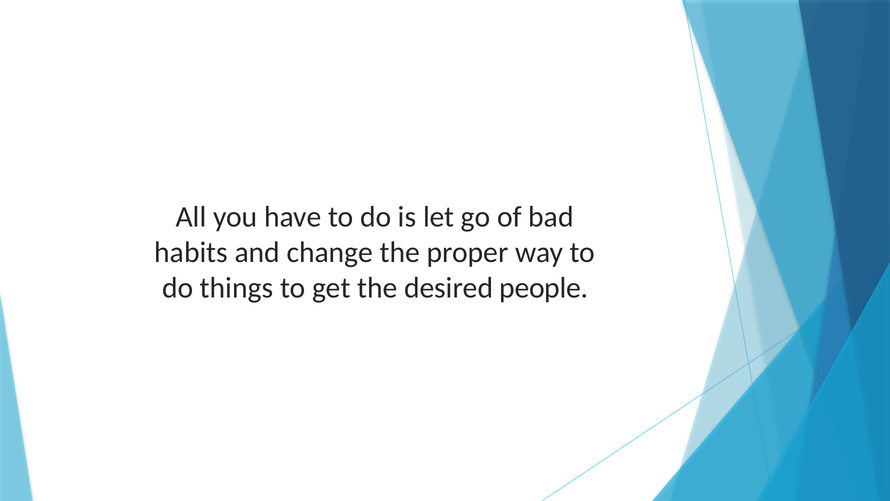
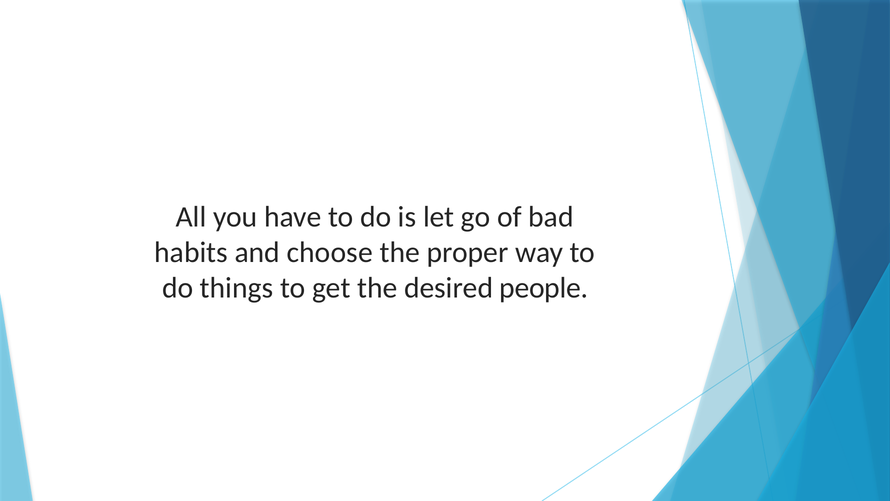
change: change -> choose (330, 252)
